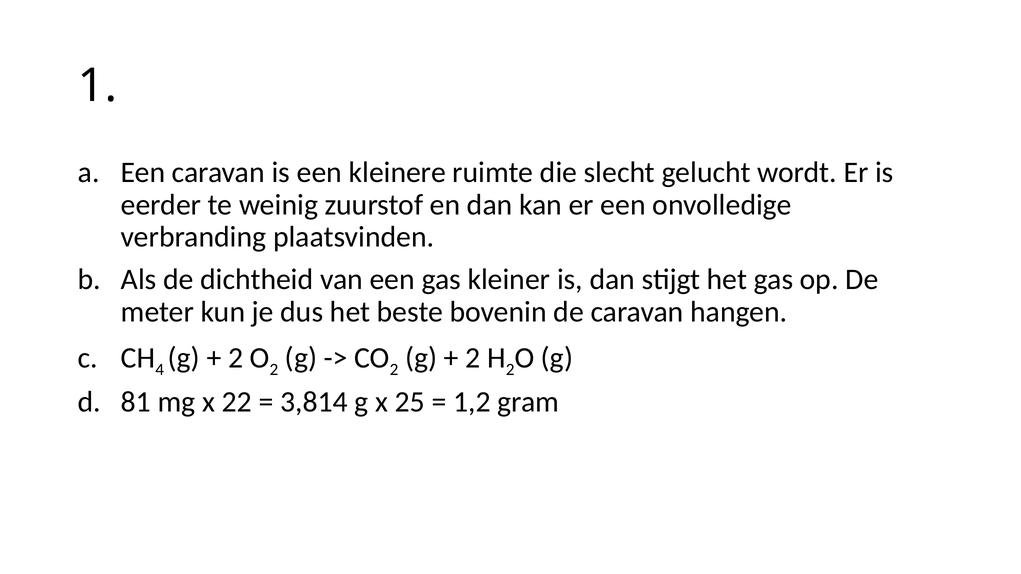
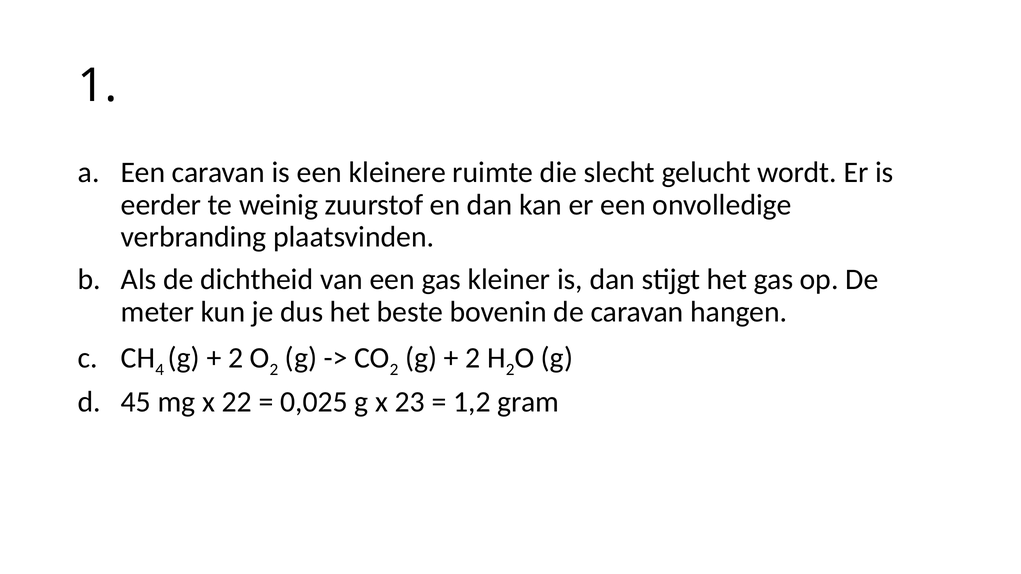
81: 81 -> 45 (136, 402)
3,814: 3,814 -> 0,025 (314, 402)
25: 25 -> 23 (410, 402)
